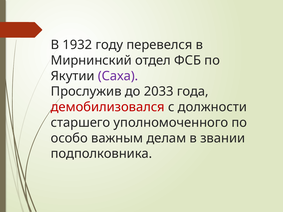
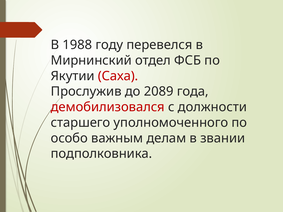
1932: 1932 -> 1988 (77, 45)
Саха colour: purple -> red (118, 76)
2033: 2033 -> 2089 (159, 92)
